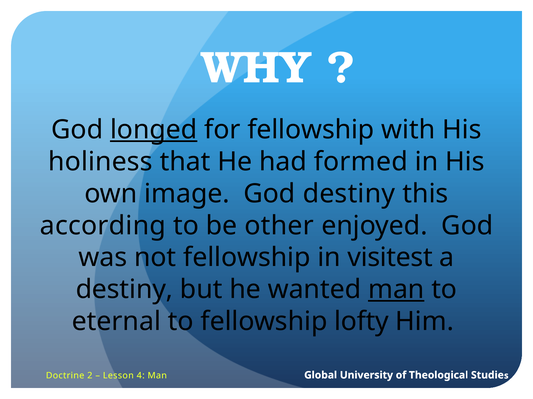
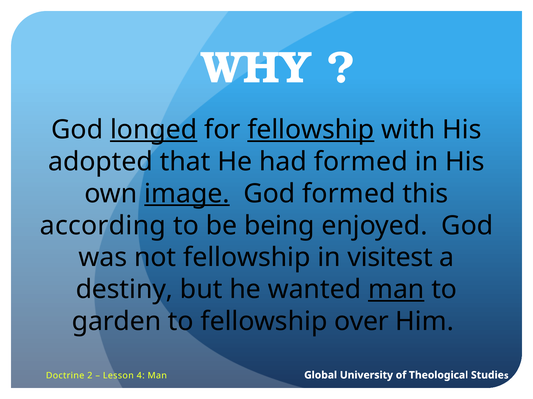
fellowship underline: none -> present (311, 130)
holiness: holiness -> adopted (100, 162)
image underline: none -> present (187, 194)
God destiny: destiny -> formed (349, 194)
other: other -> being (279, 226)
eternal: eternal -> garden (117, 322)
lofty: lofty -> over (361, 322)
